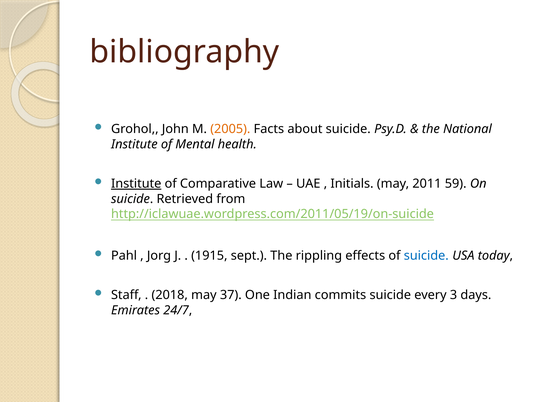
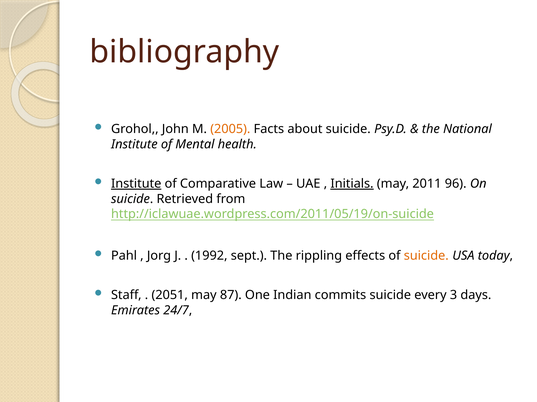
Initials underline: none -> present (352, 184)
59: 59 -> 96 (456, 184)
1915: 1915 -> 1992 (209, 256)
suicide colour: blue -> orange (426, 256)
2018: 2018 -> 2051 (170, 296)
37: 37 -> 87 (231, 296)
